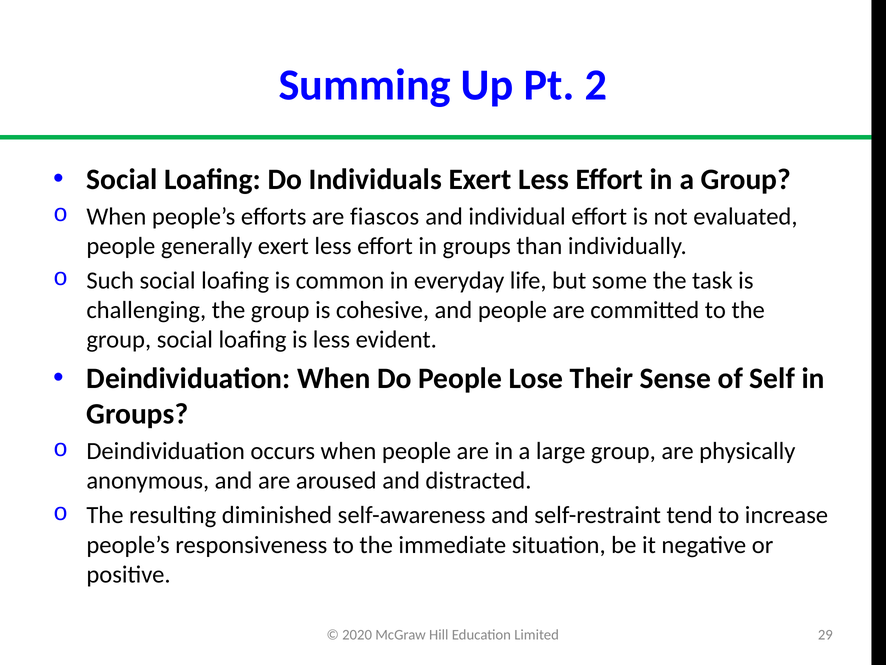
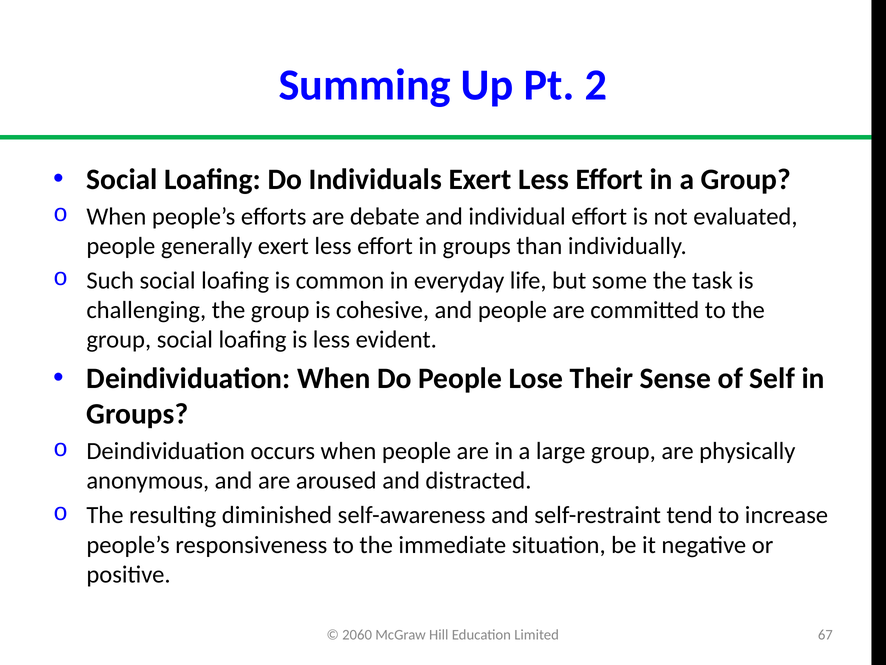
fiascos: fiascos -> debate (385, 216)
2020: 2020 -> 2060 (357, 634)
29: 29 -> 67 (825, 634)
